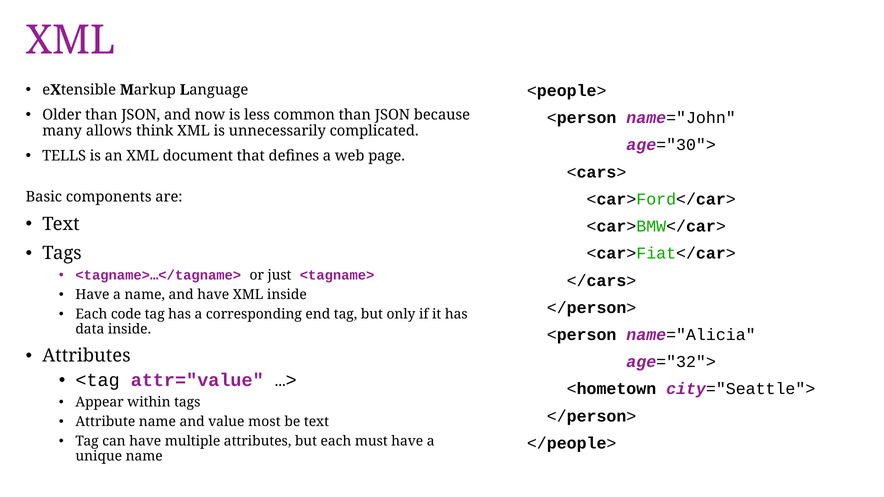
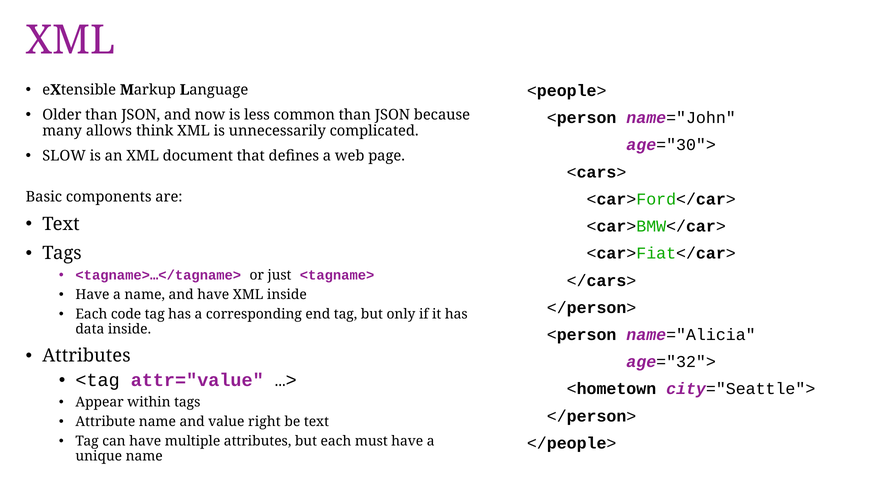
TELLS: TELLS -> SLOW (64, 156)
most: most -> right (264, 422)
